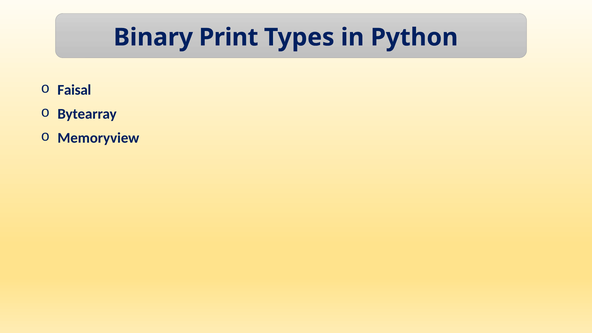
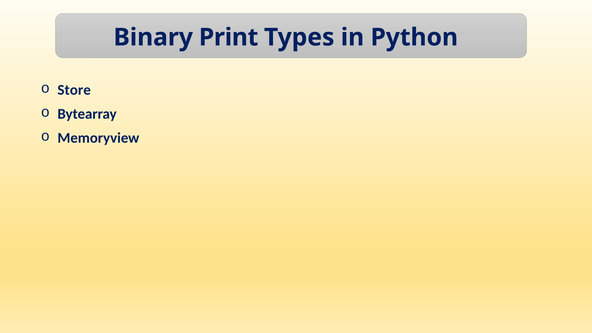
Faisal: Faisal -> Store (74, 90)
